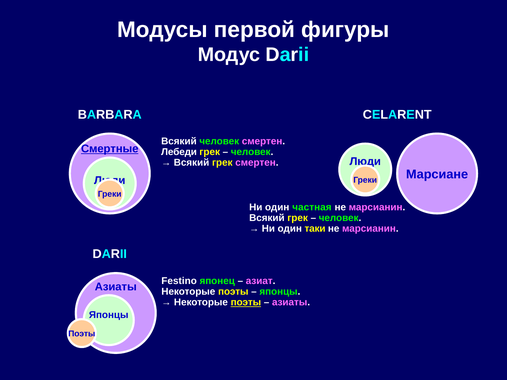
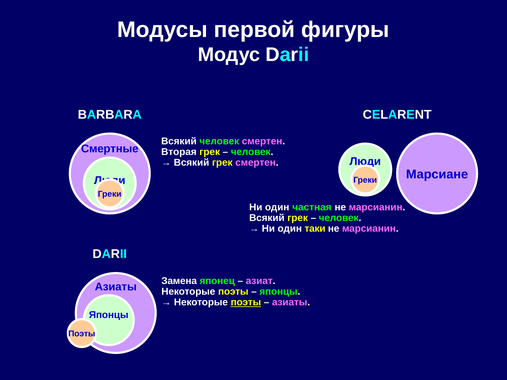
Смертные underline: present -> none (110, 149)
Лебеди: Лебеди -> Вторая (179, 152)
Festino: Festino -> Замена (179, 281)
